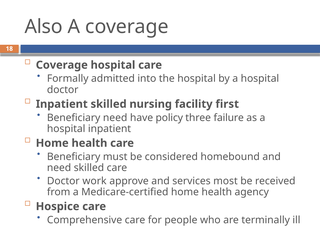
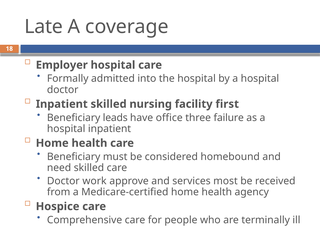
Also: Also -> Late (44, 27)
Coverage: Coverage -> Employer (62, 65)
Beneficiary need: need -> leads (115, 118)
policy: policy -> office (169, 118)
